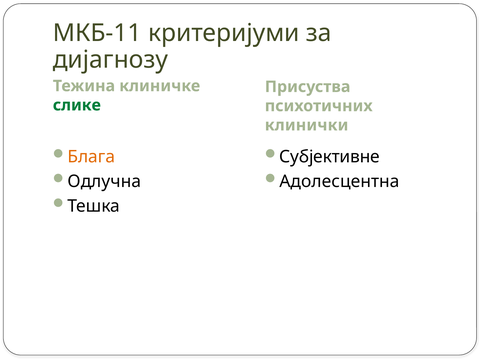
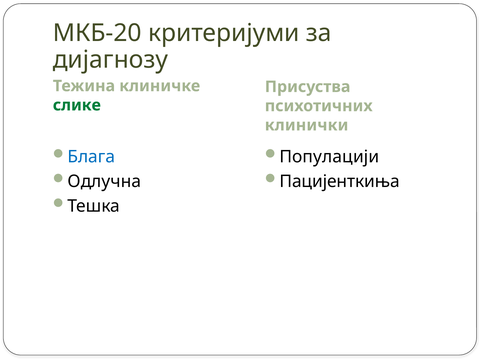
МКБ-11: МКБ-11 -> МКБ-20 (97, 33)
Блага colour: orange -> blue (91, 157)
Субјективне: Субјективне -> Популацији (329, 157)
Адолесцентна: Адолесцентна -> Пацијенткиња (340, 181)
